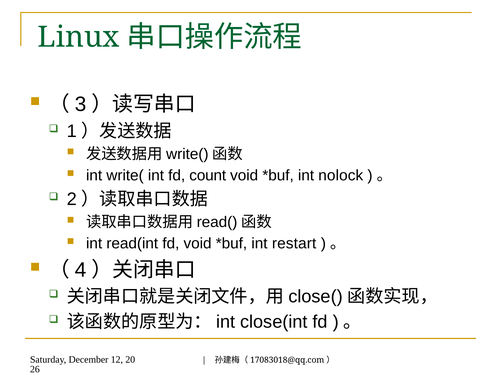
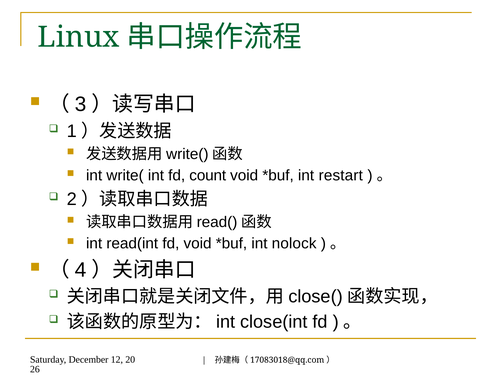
nolock: nolock -> restart (341, 175)
restart: restart -> nolock (294, 243)
